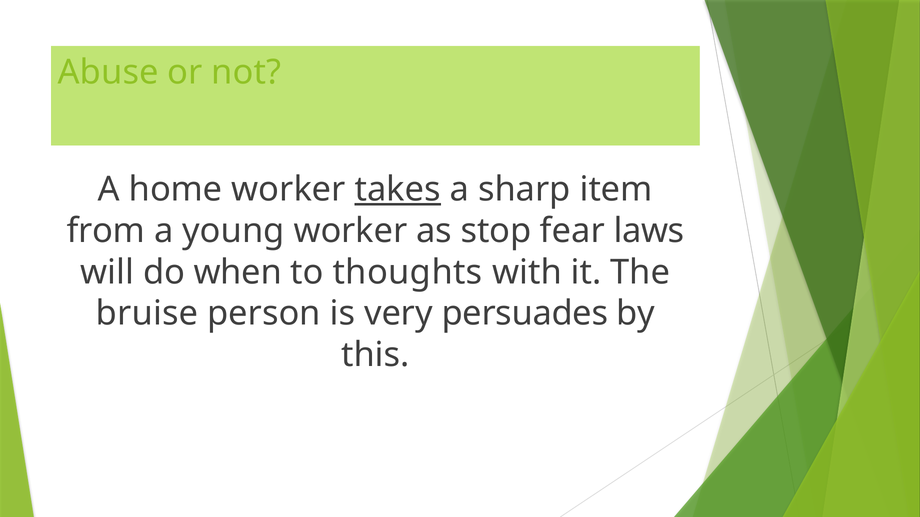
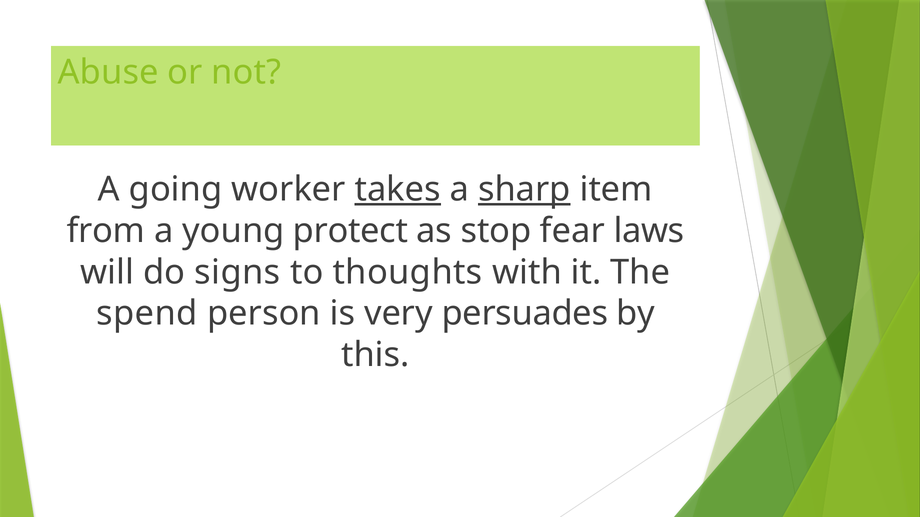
home: home -> going (176, 190)
sharp underline: none -> present (524, 190)
young worker: worker -> protect (351, 231)
when: when -> signs (237, 272)
bruise: bruise -> spend (147, 314)
